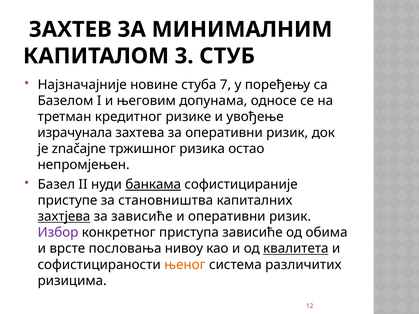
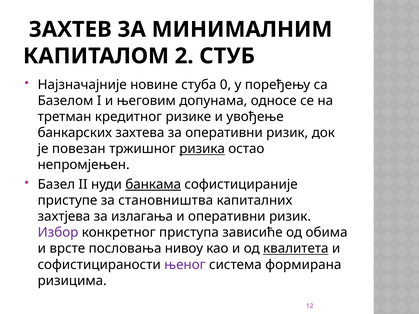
3: 3 -> 2 (184, 56)
7: 7 -> 0 (226, 85)
израчунала: израчунала -> банкарских (75, 133)
značajne: značajne -> повезан (79, 149)
ризика underline: none -> present (202, 149)
захтјева underline: present -> none (64, 217)
за зависиће: зависиће -> излагања (142, 217)
њеног colour: orange -> purple (185, 265)
различитих: различитих -> формирана (303, 265)
